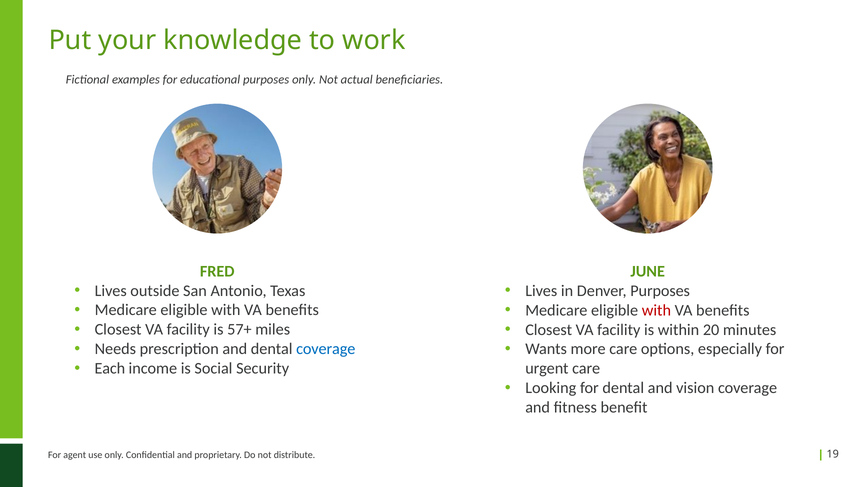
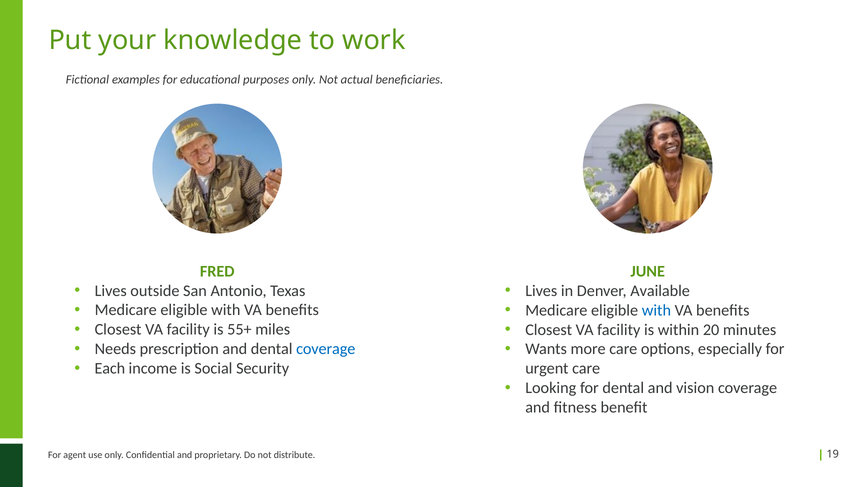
Denver Purposes: Purposes -> Available (660, 290)
with colour: red -> blue (656, 310)
57+: 57+ -> 55+ (239, 329)
